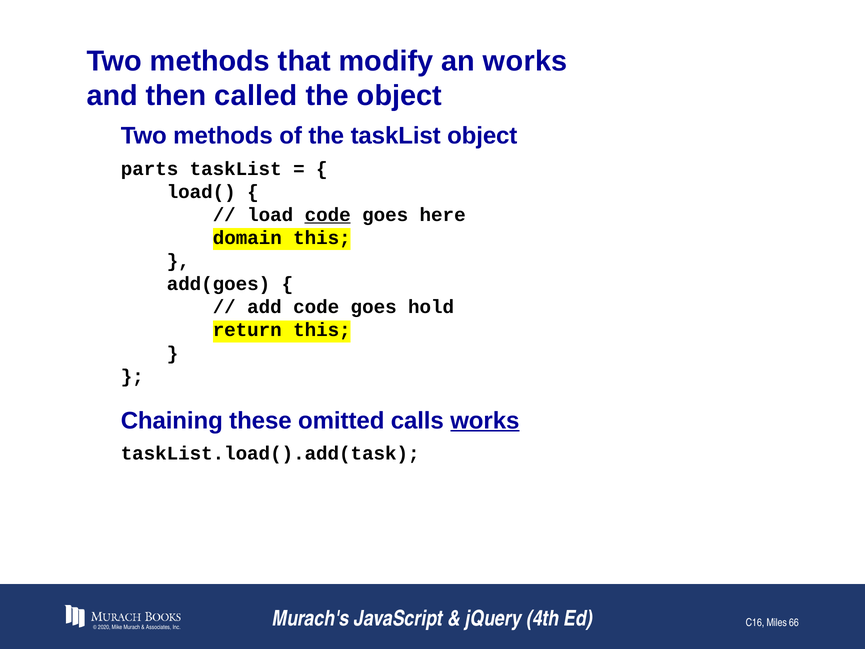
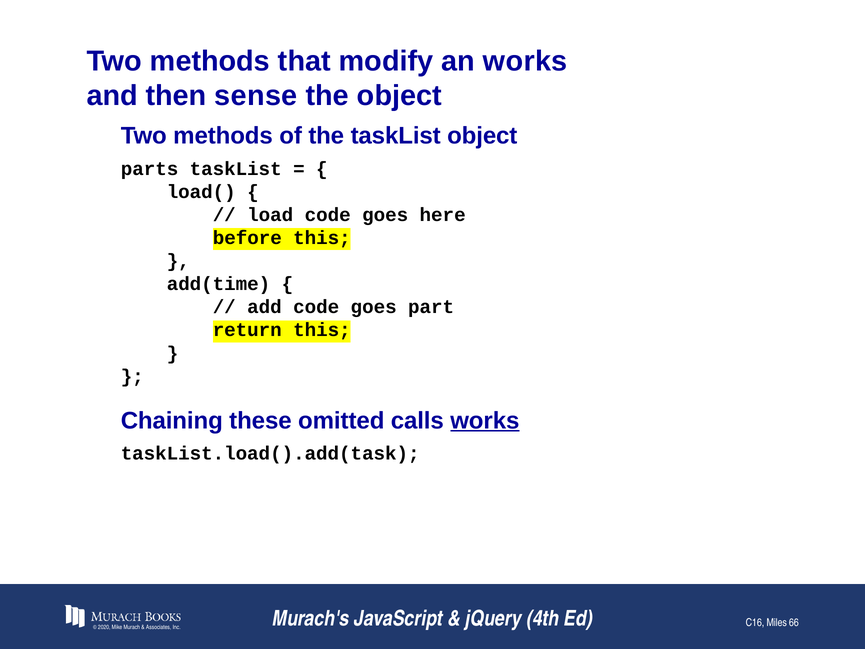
called: called -> sense (256, 96)
code underline: present -> none (328, 215)
domain: domain -> before (247, 238)
add(goes: add(goes -> add(time (218, 284)
hold: hold -> part (431, 307)
